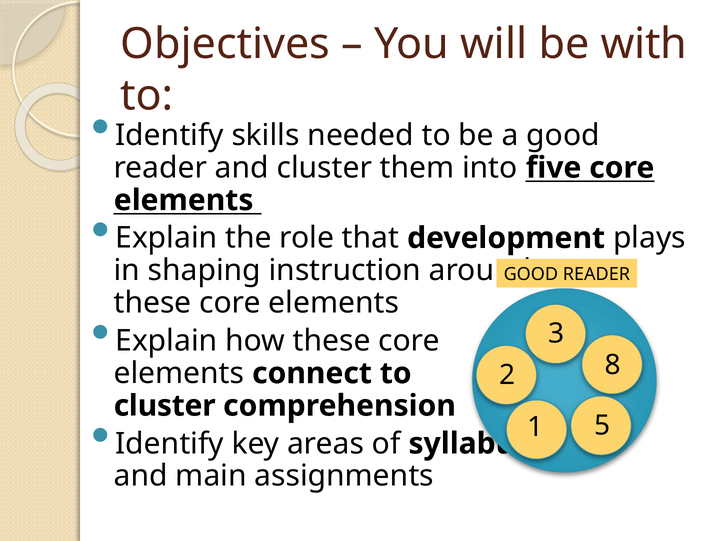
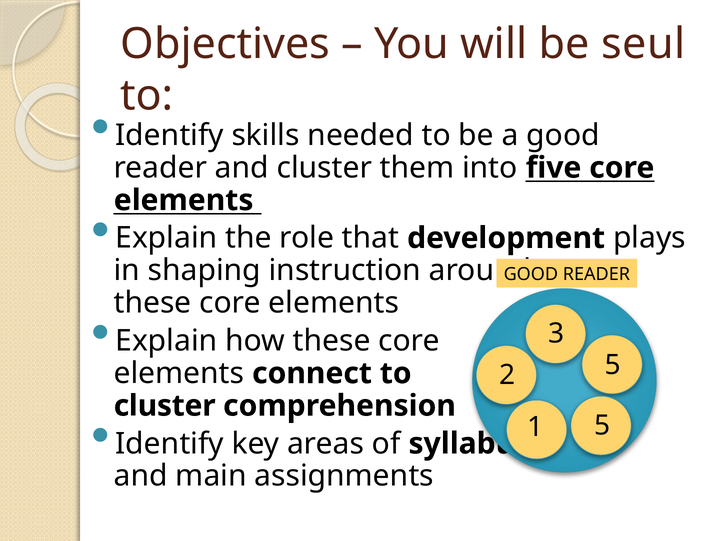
with: with -> seul (643, 44)
2 8: 8 -> 5 (613, 365)
